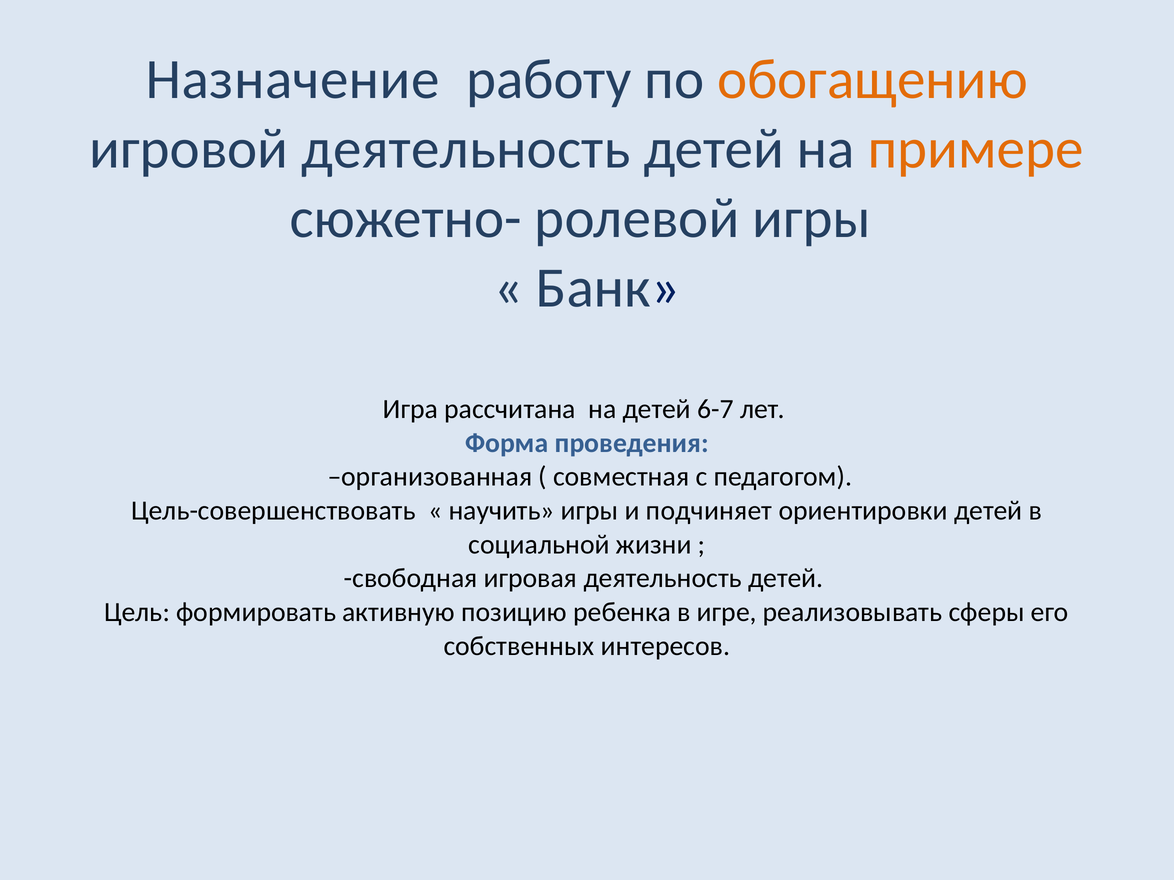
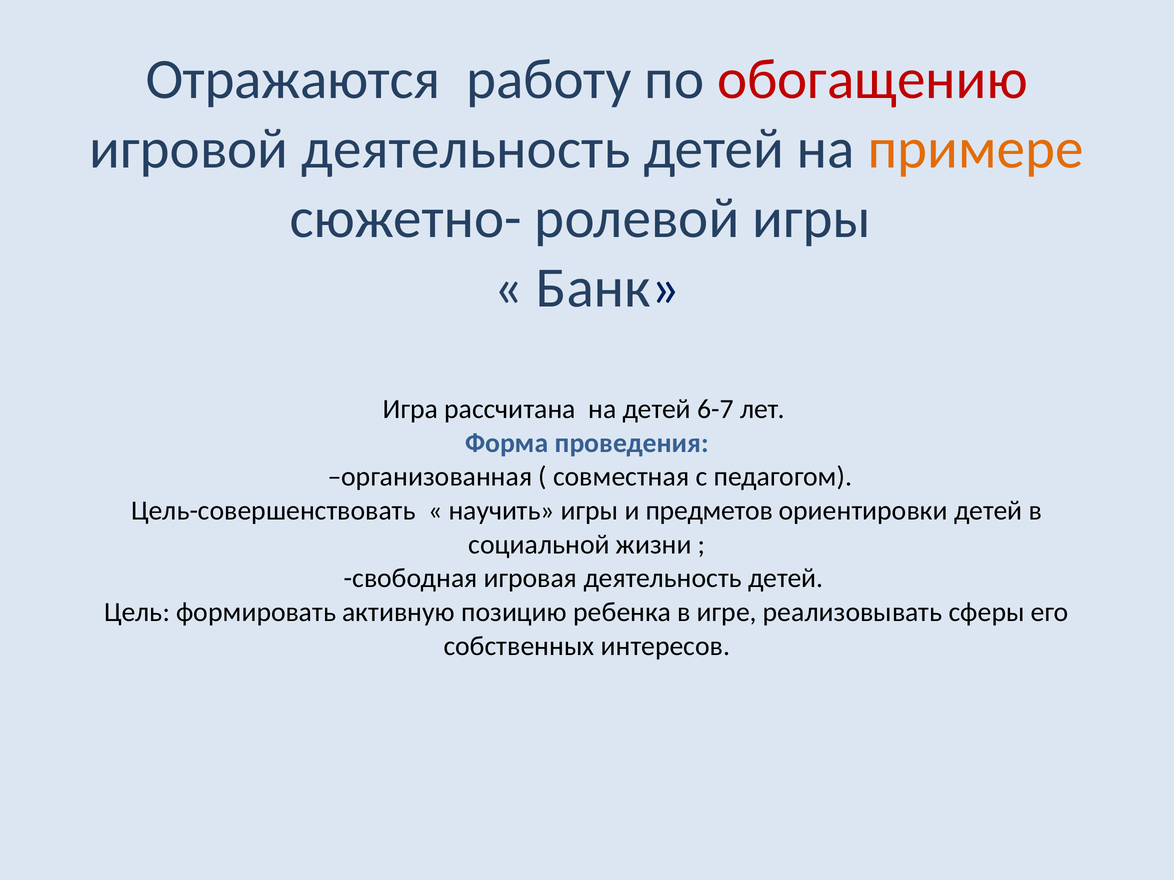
Назначение: Назначение -> Отражаются (293, 79)
обогащению colour: orange -> red (872, 79)
подчиняет: подчиняет -> предметов (709, 511)
